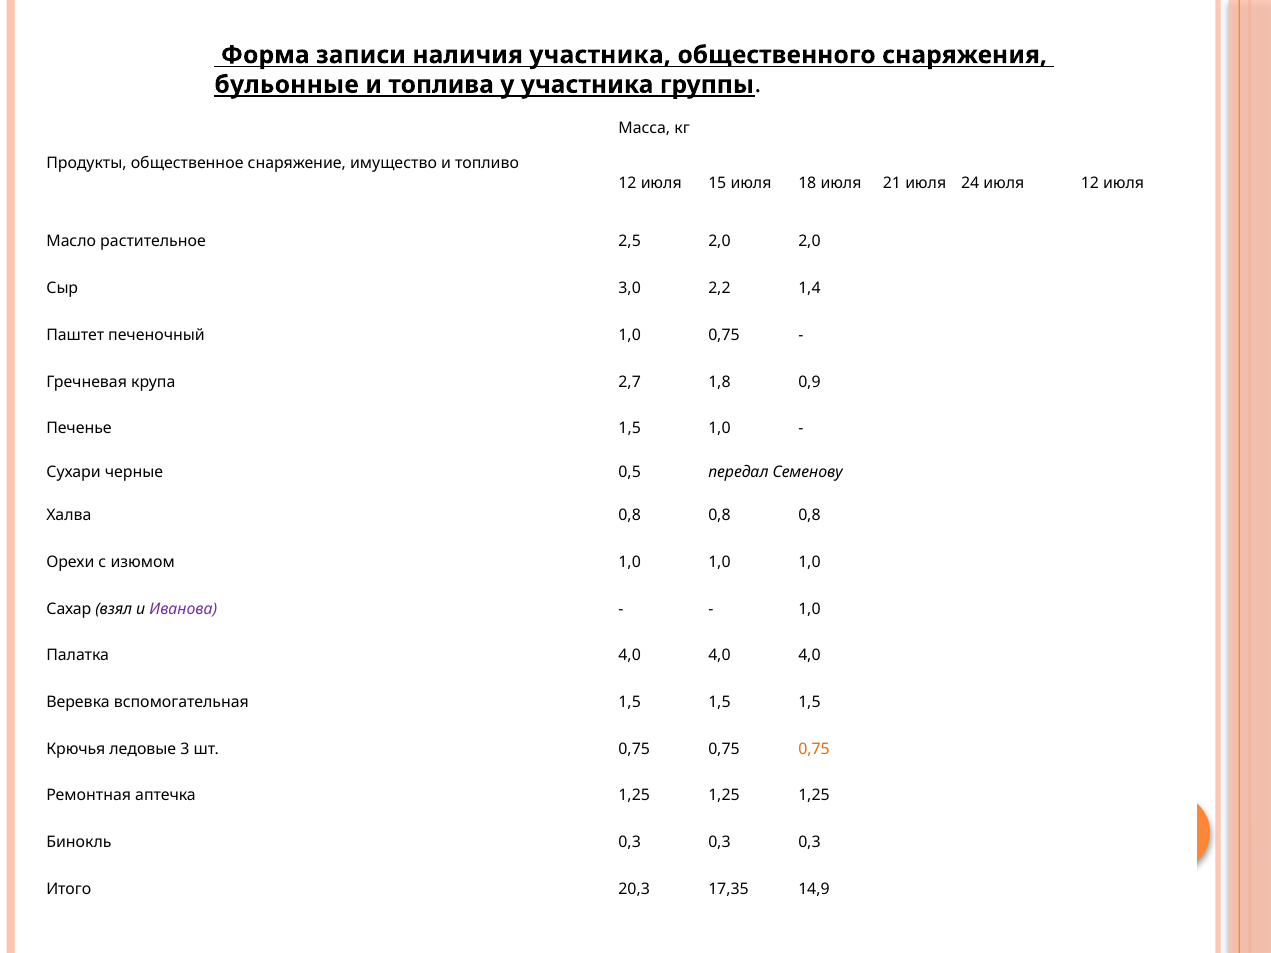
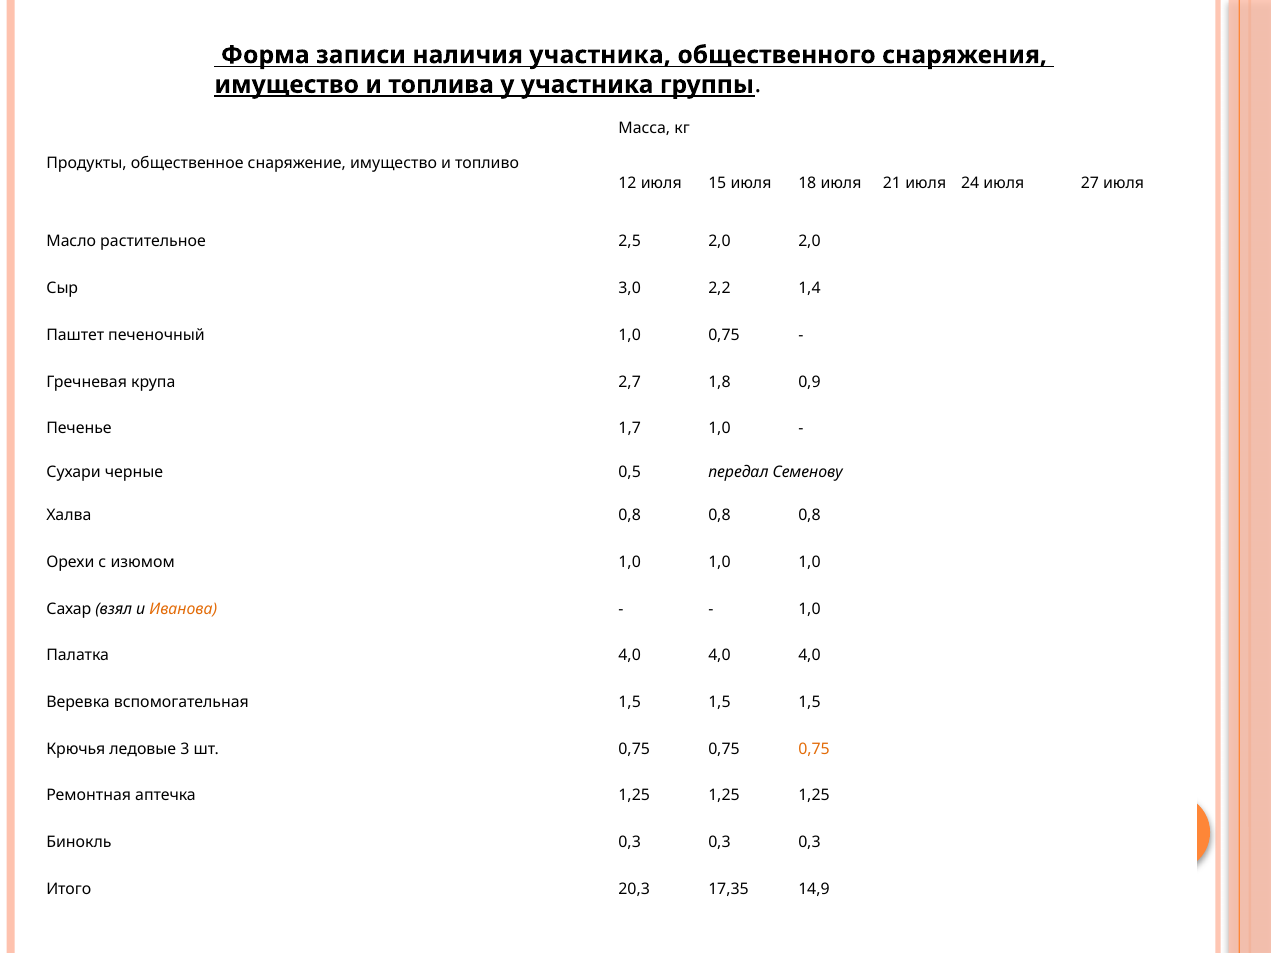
бульонные: бульонные -> имущество (287, 85)
июля 12: 12 -> 27 (1090, 183)
Печенье 1,5: 1,5 -> 1,7 (630, 429)
Иванова colour: purple -> orange (183, 609)
